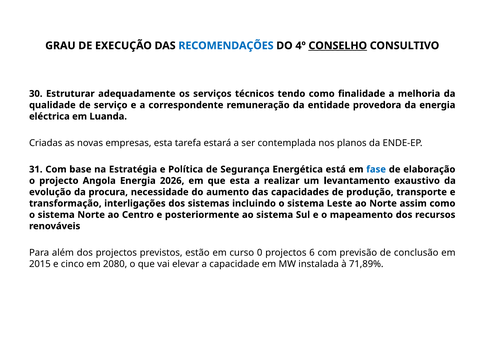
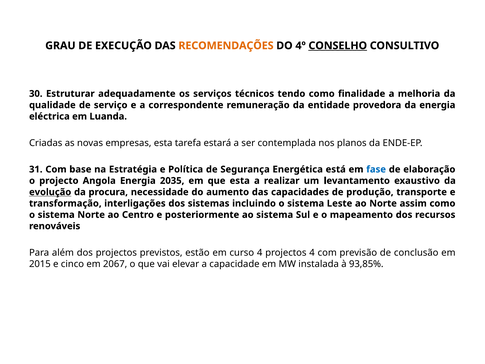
RECOMENDAÇÕES colour: blue -> orange (226, 46)
2026: 2026 -> 2035 (172, 181)
evolução underline: none -> present (50, 192)
curso 0: 0 -> 4 (260, 252)
projectos 6: 6 -> 4 (312, 252)
2080: 2080 -> 2067 (115, 264)
71,89%: 71,89% -> 93,85% (366, 264)
